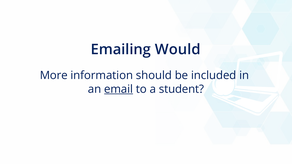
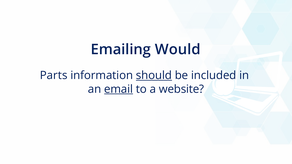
More: More -> Parts (54, 76)
should underline: none -> present (154, 76)
student: student -> website (181, 89)
